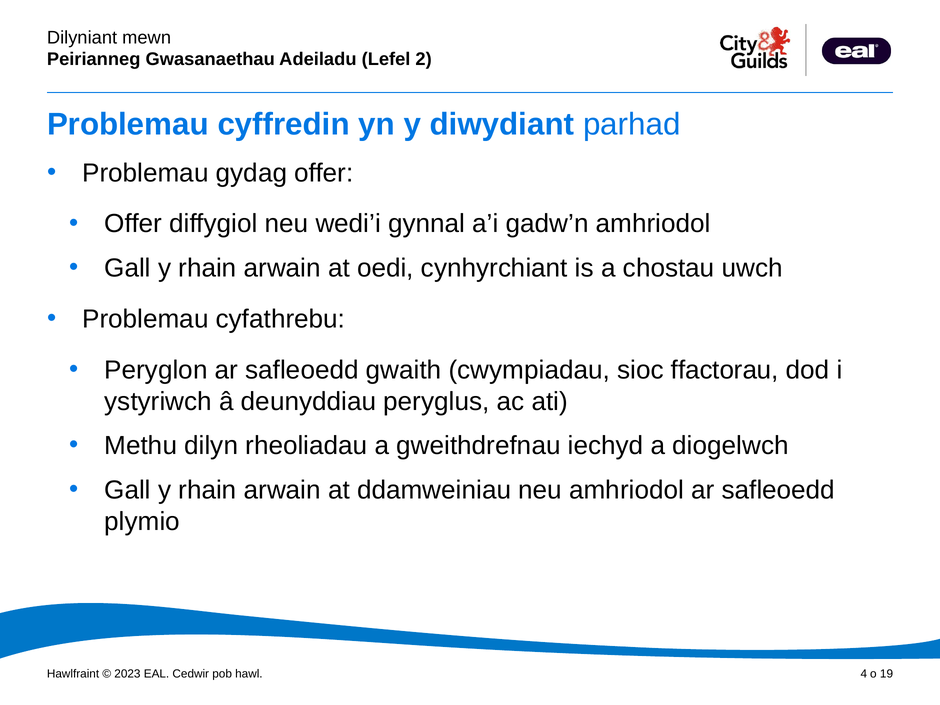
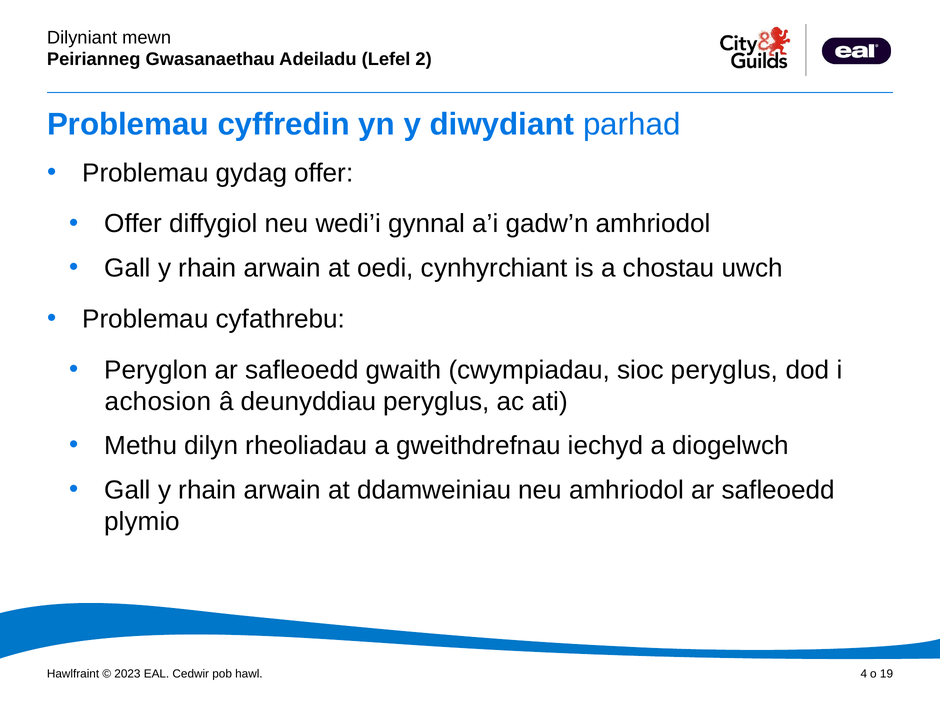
sioc ffactorau: ffactorau -> peryglus (725, 370)
ystyriwch: ystyriwch -> achosion (158, 401)
